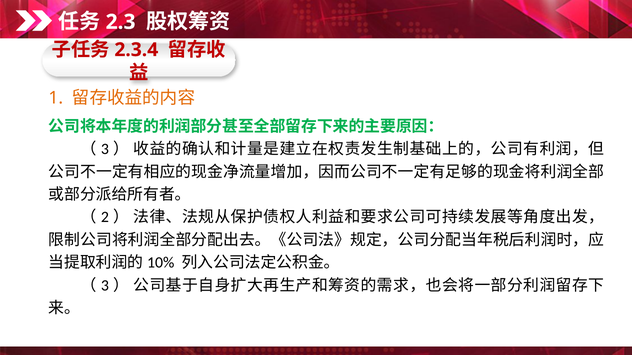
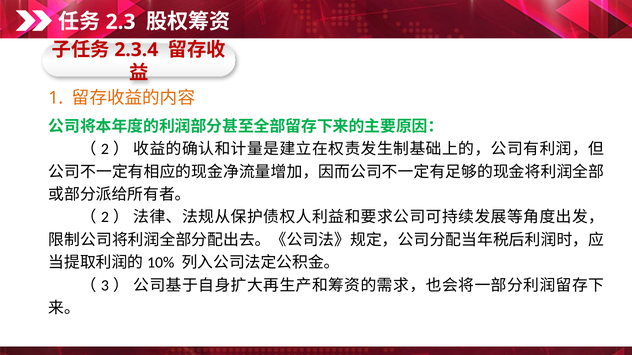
3: 3 -> 2 (105, 149)
